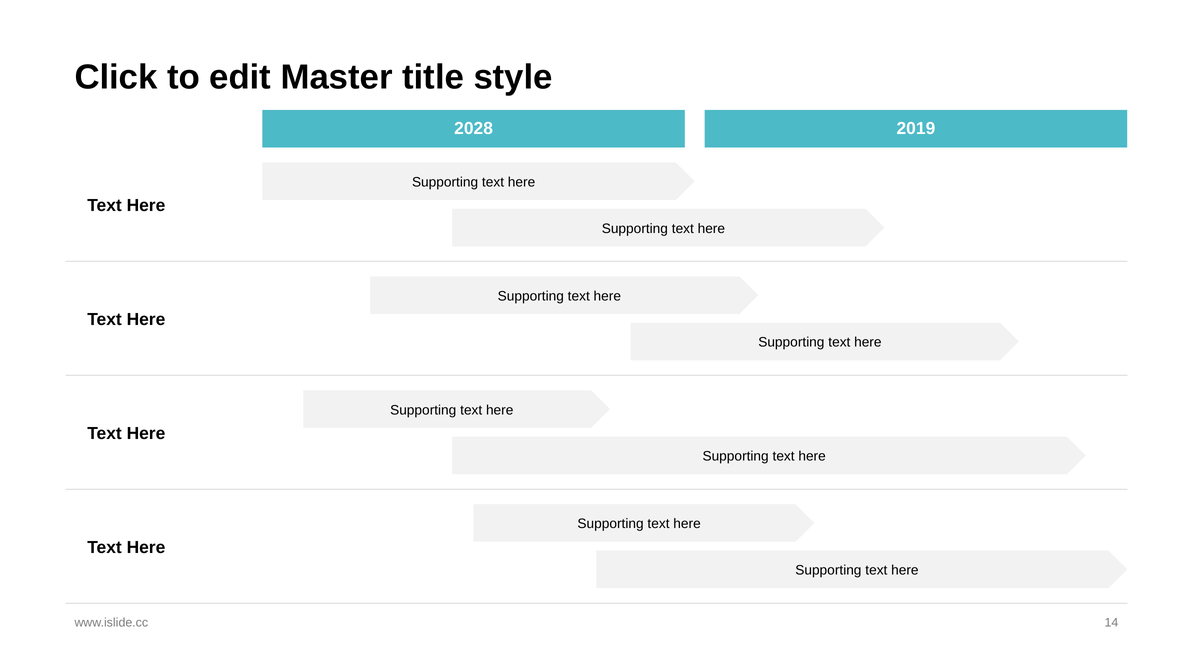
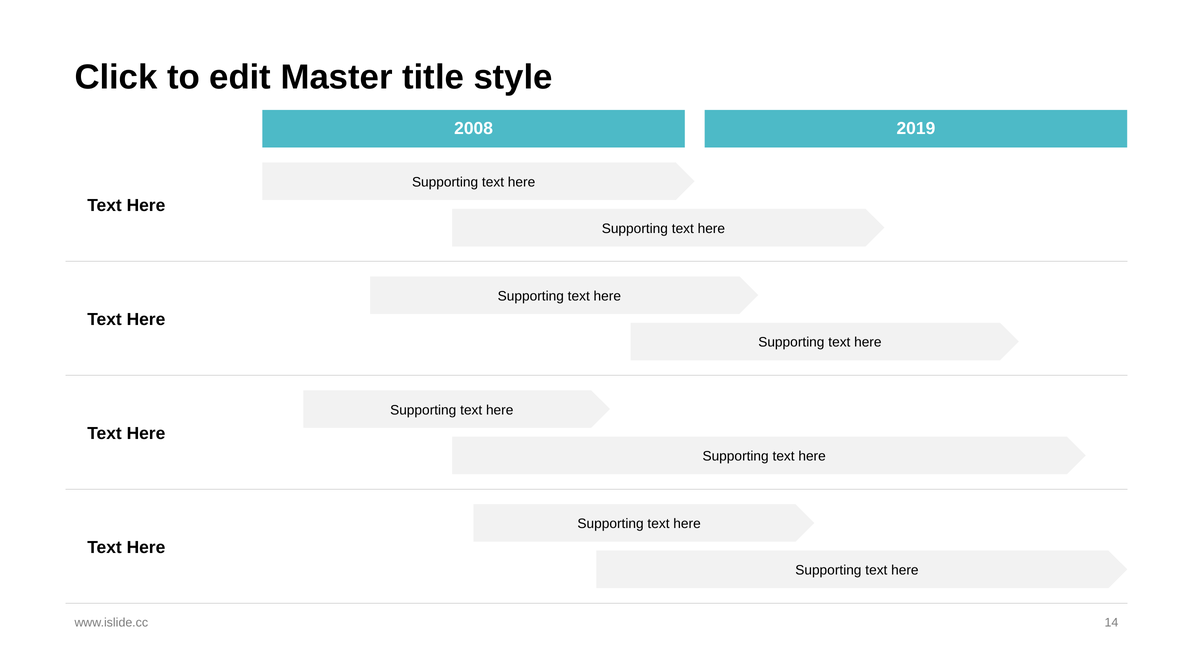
2028: 2028 -> 2008 (474, 129)
